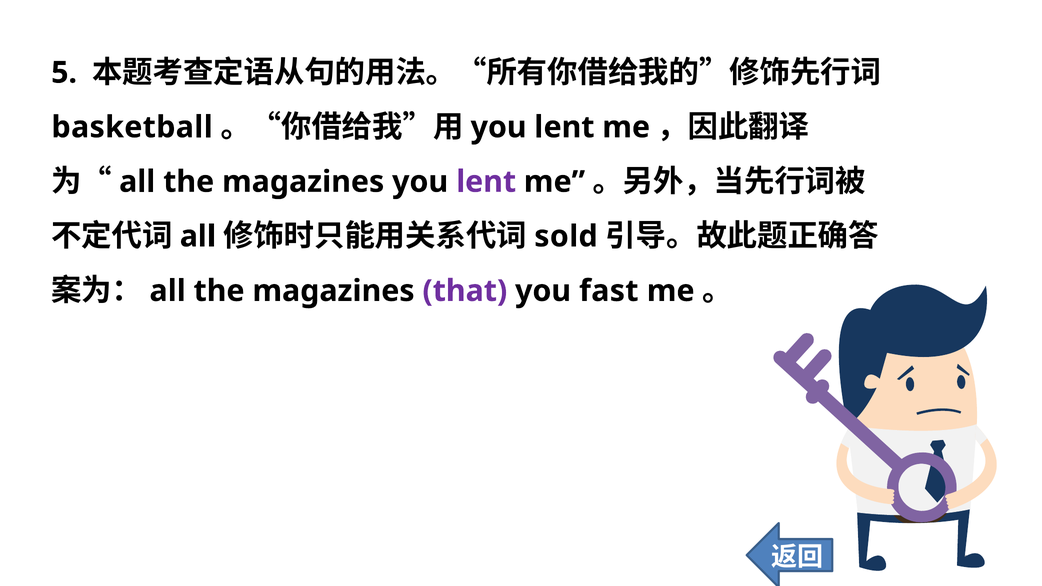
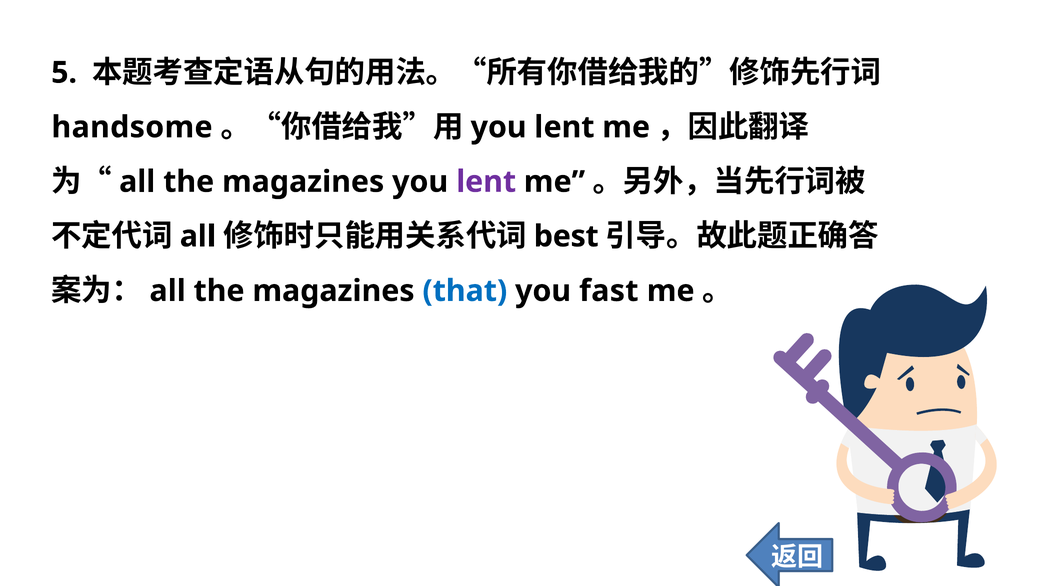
basketball: basketball -> handsome (132, 127)
sold: sold -> best (566, 236)
that colour: purple -> blue (465, 291)
